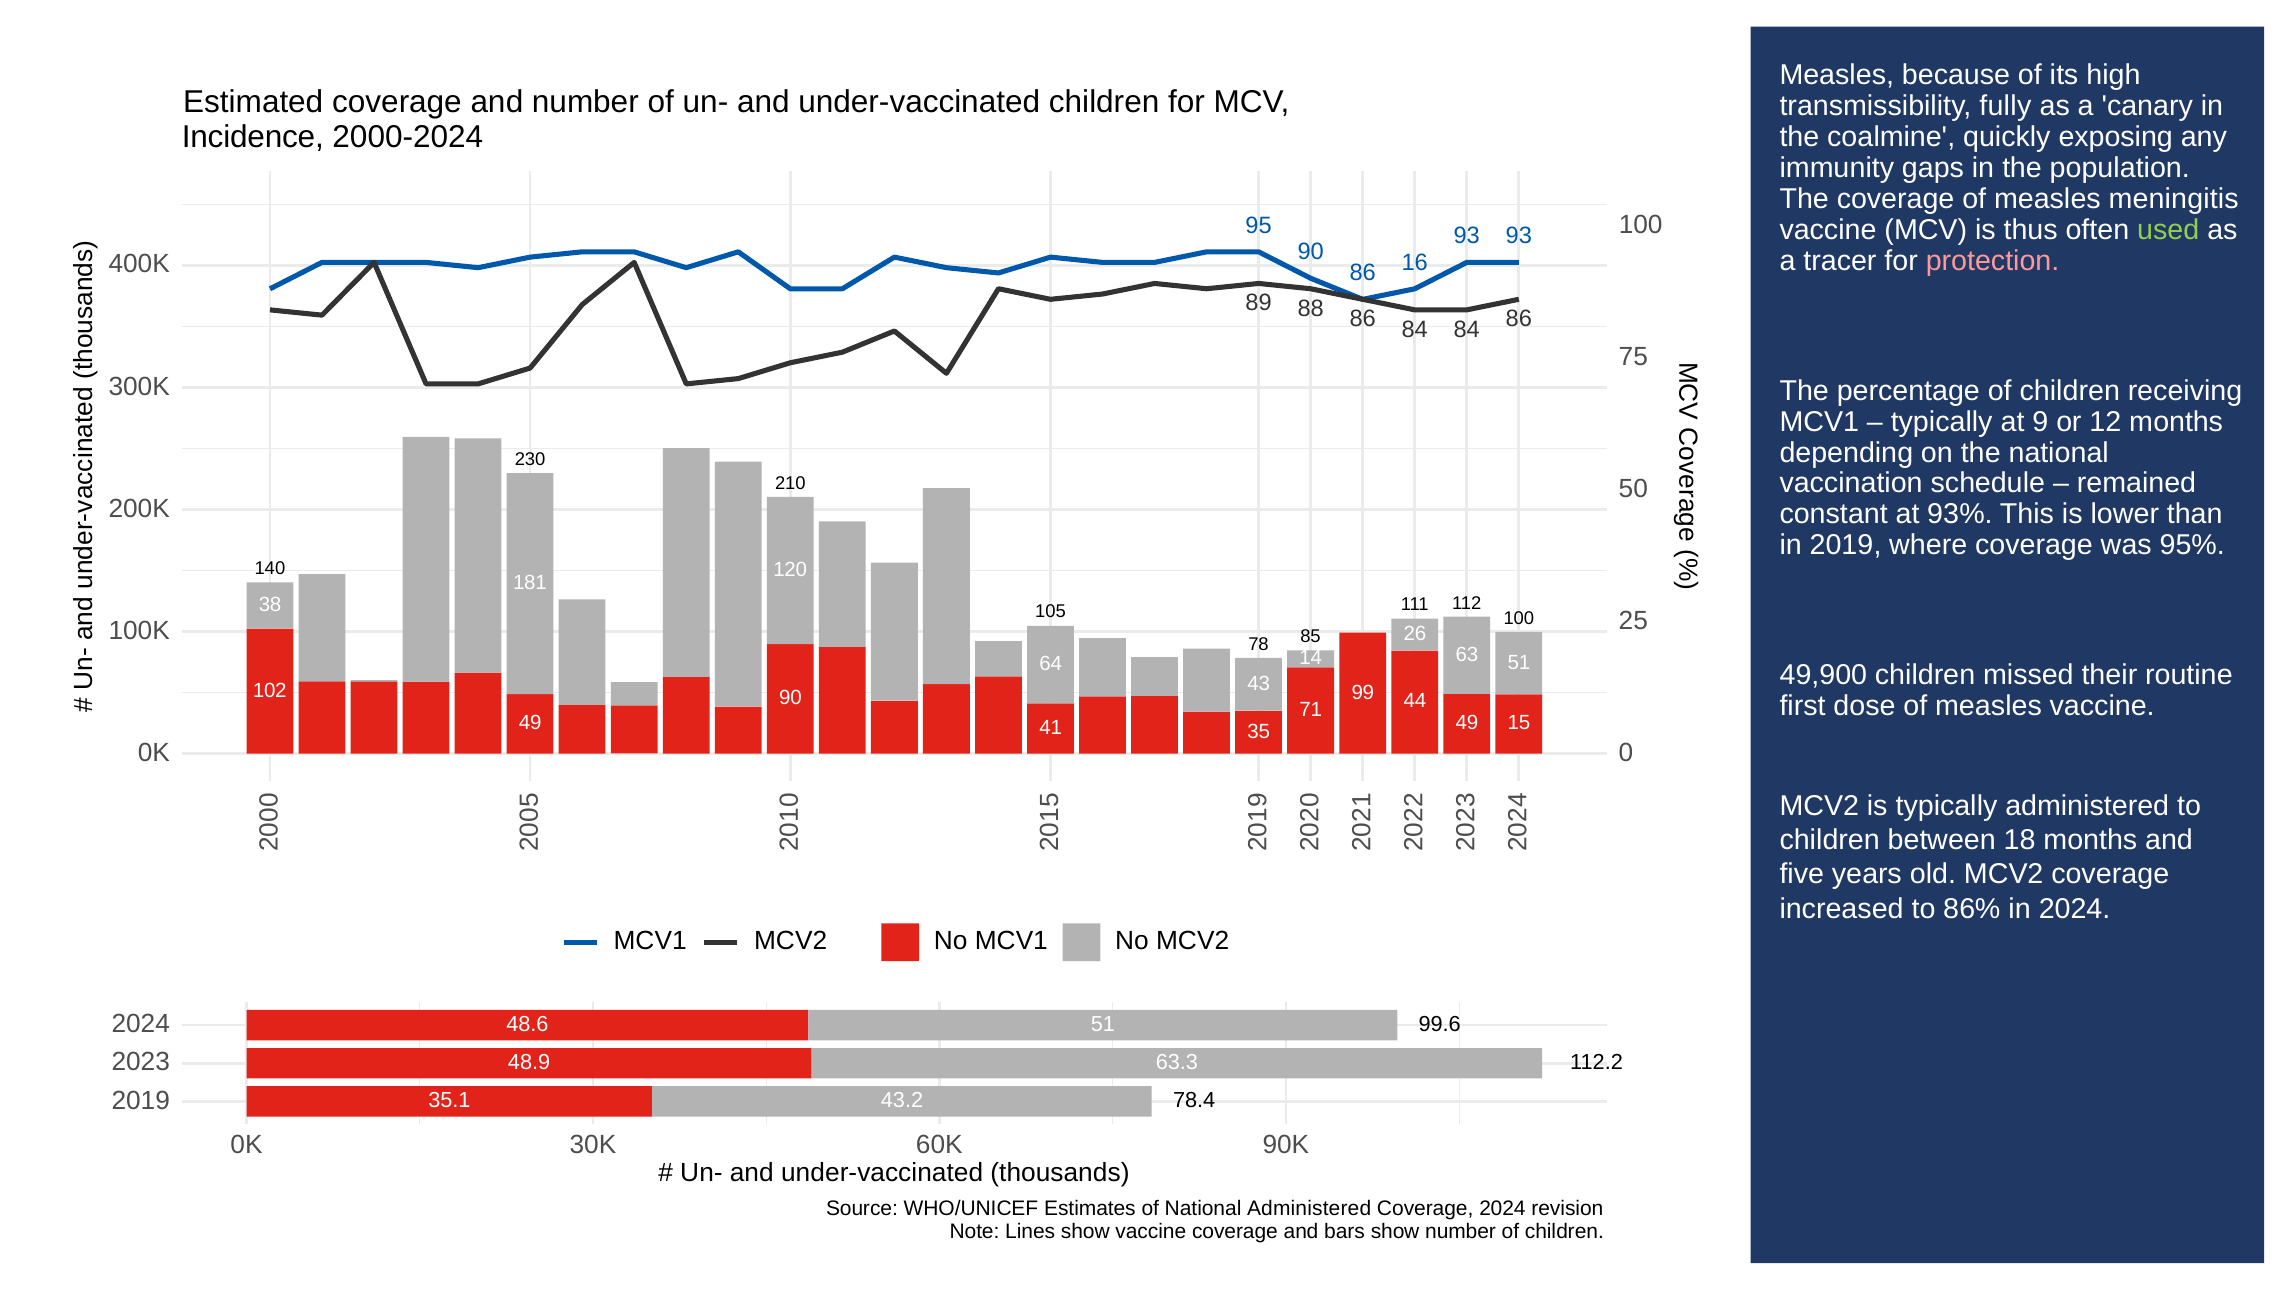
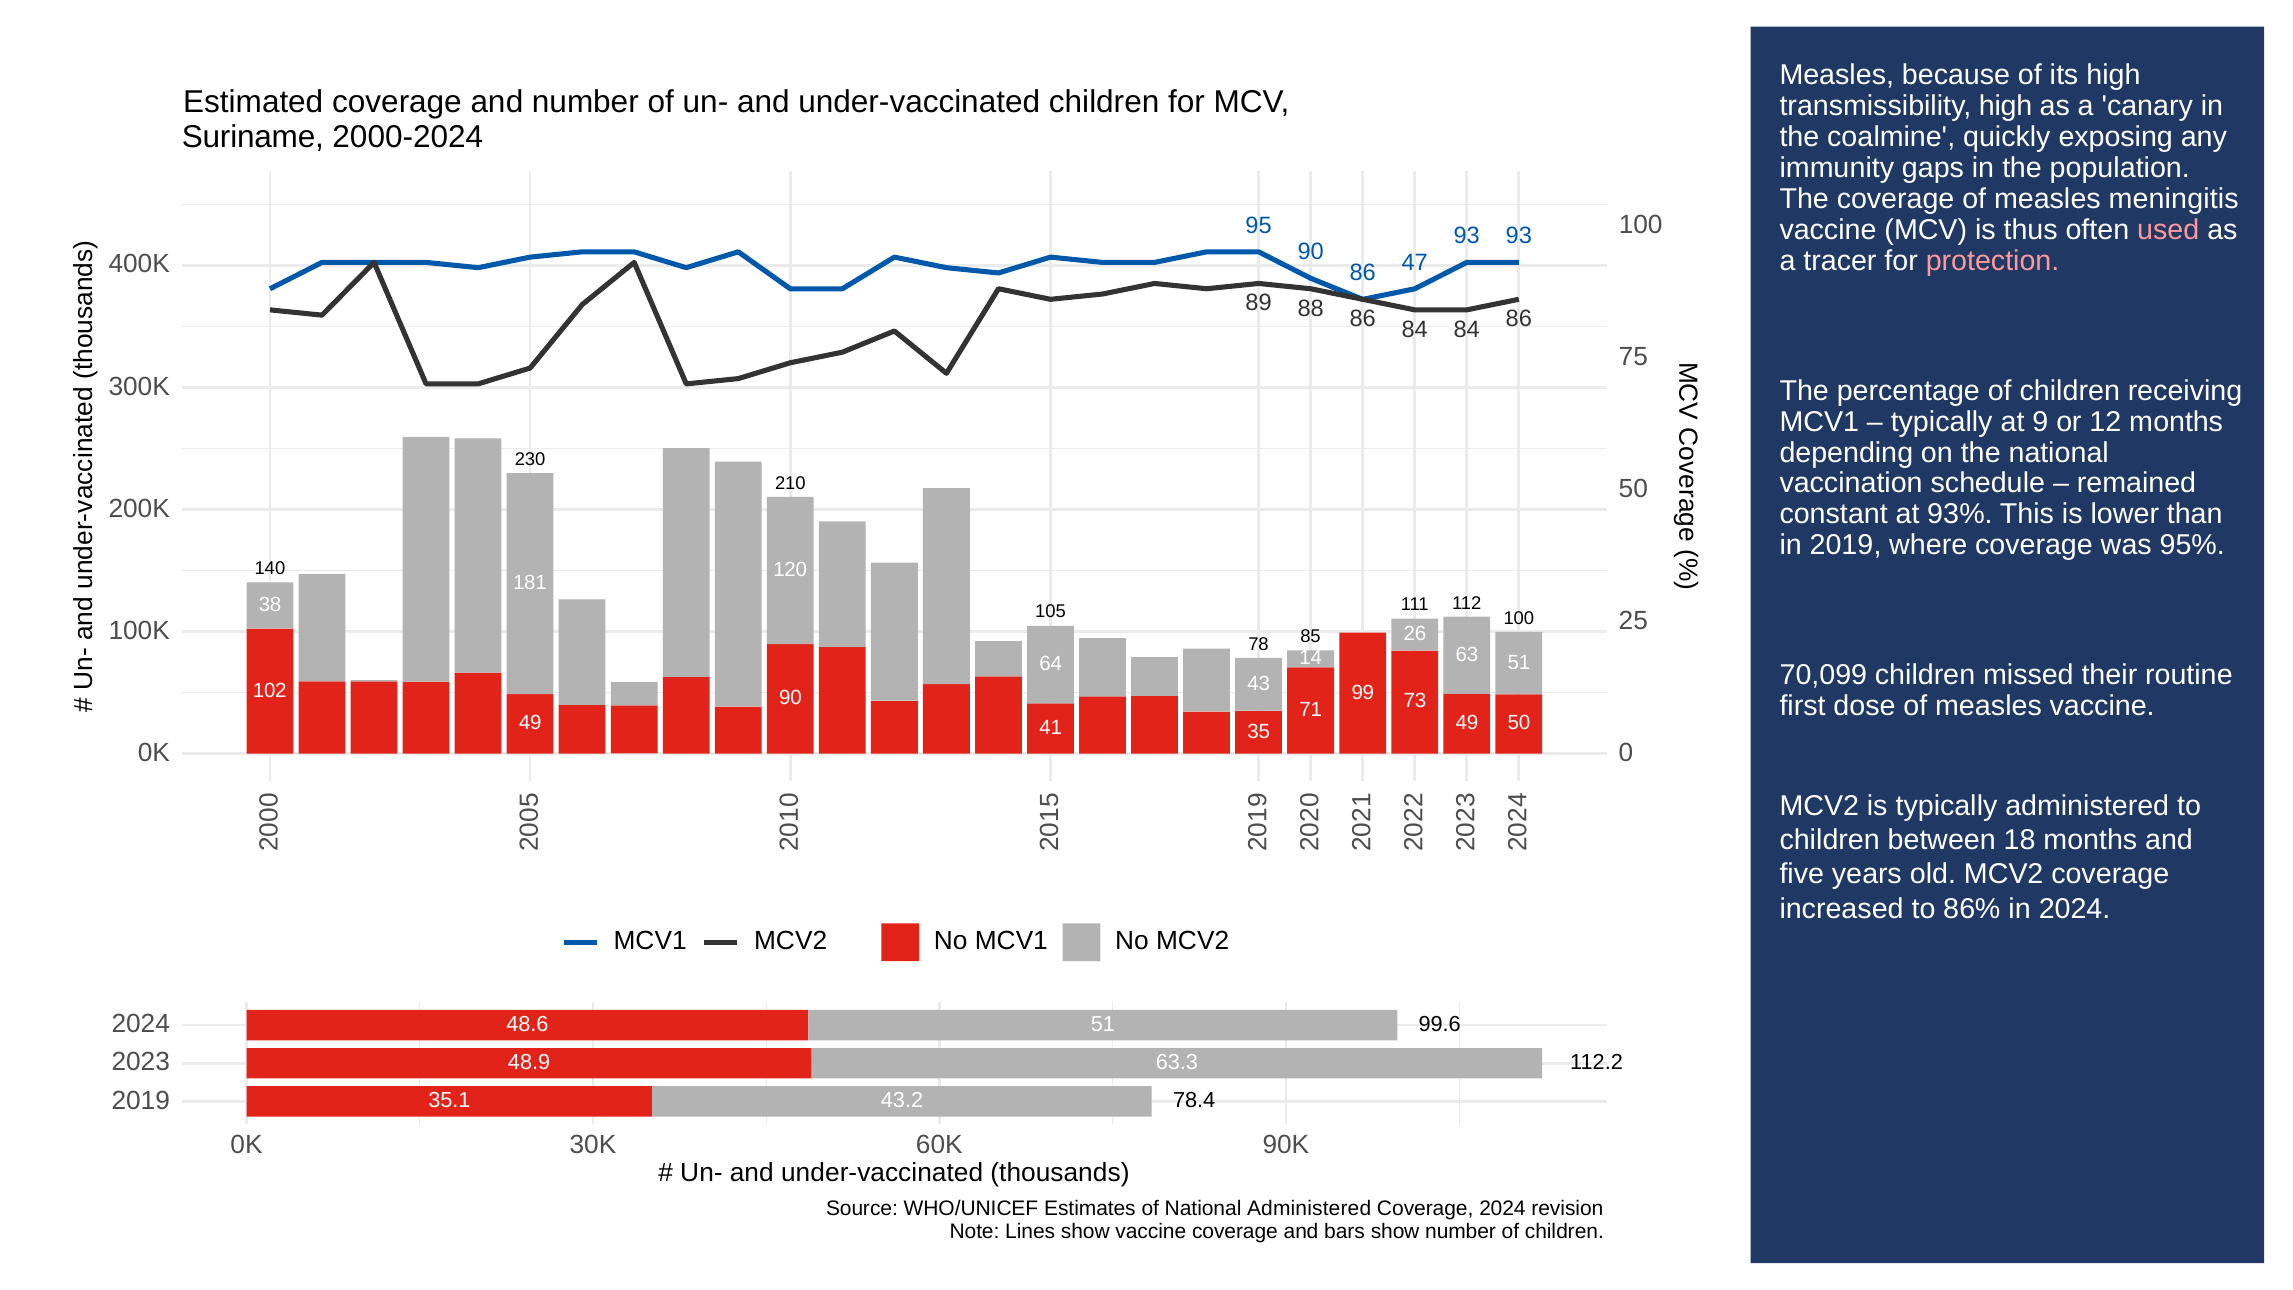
transmissibility fully: fully -> high (2006, 106)
Incidence: Incidence -> Suriname (253, 137)
used colour: light green -> pink (2168, 230)
16: 16 -> 47 (1415, 262)
49,900: 49,900 -> 70,099 (1823, 675)
44: 44 -> 73 (1415, 701)
49 15: 15 -> 50 (1519, 723)
